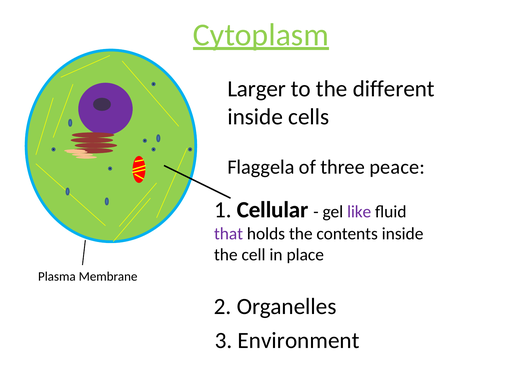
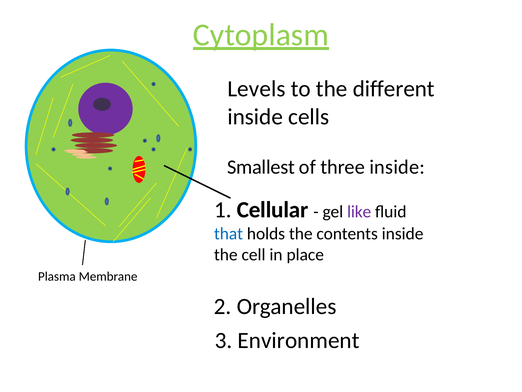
Larger: Larger -> Levels (256, 89)
Flaggela: Flaggela -> Smallest (261, 167)
three peace: peace -> inside (397, 167)
that colour: purple -> blue (229, 233)
